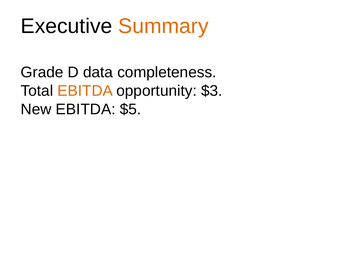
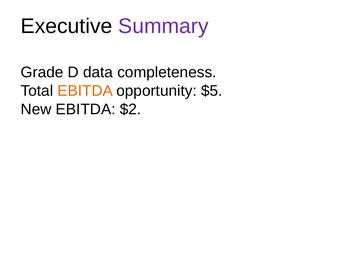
Summary colour: orange -> purple (163, 26)
$3: $3 -> $5 (212, 91)
$5: $5 -> $2 (131, 109)
